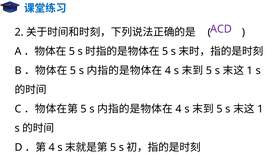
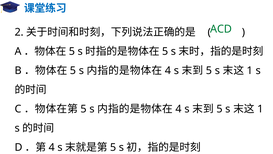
ACD colour: purple -> green (221, 29)
